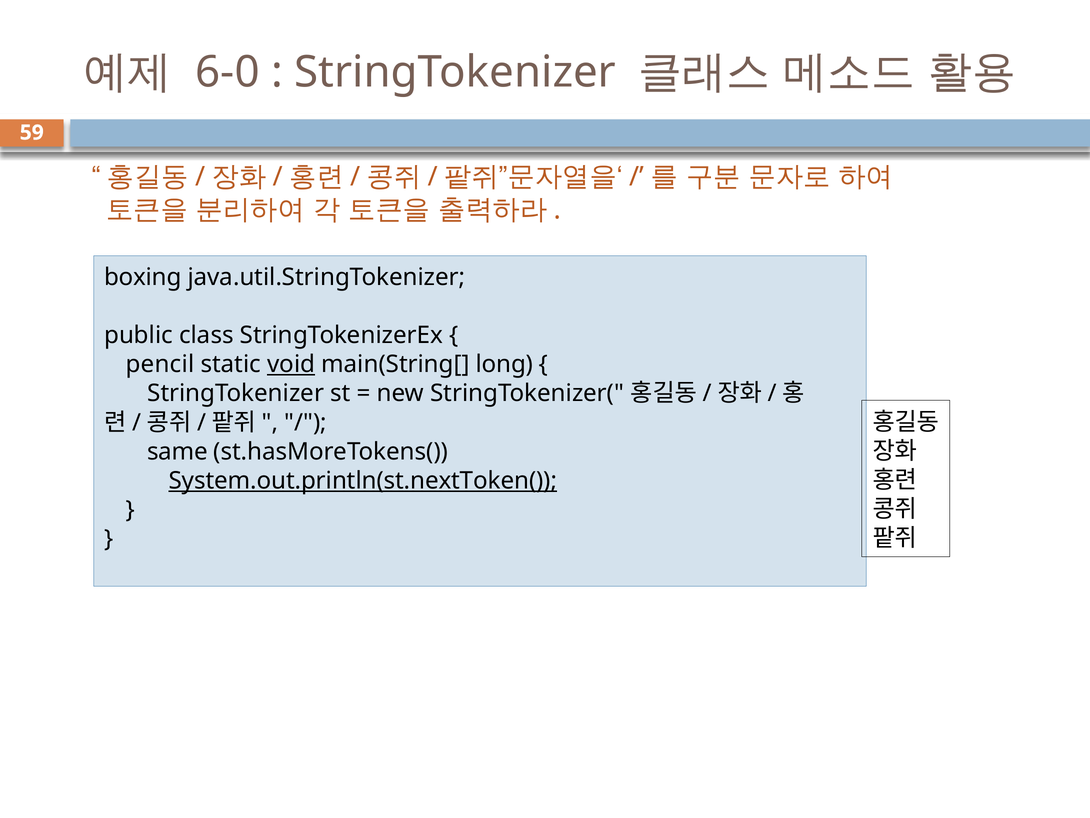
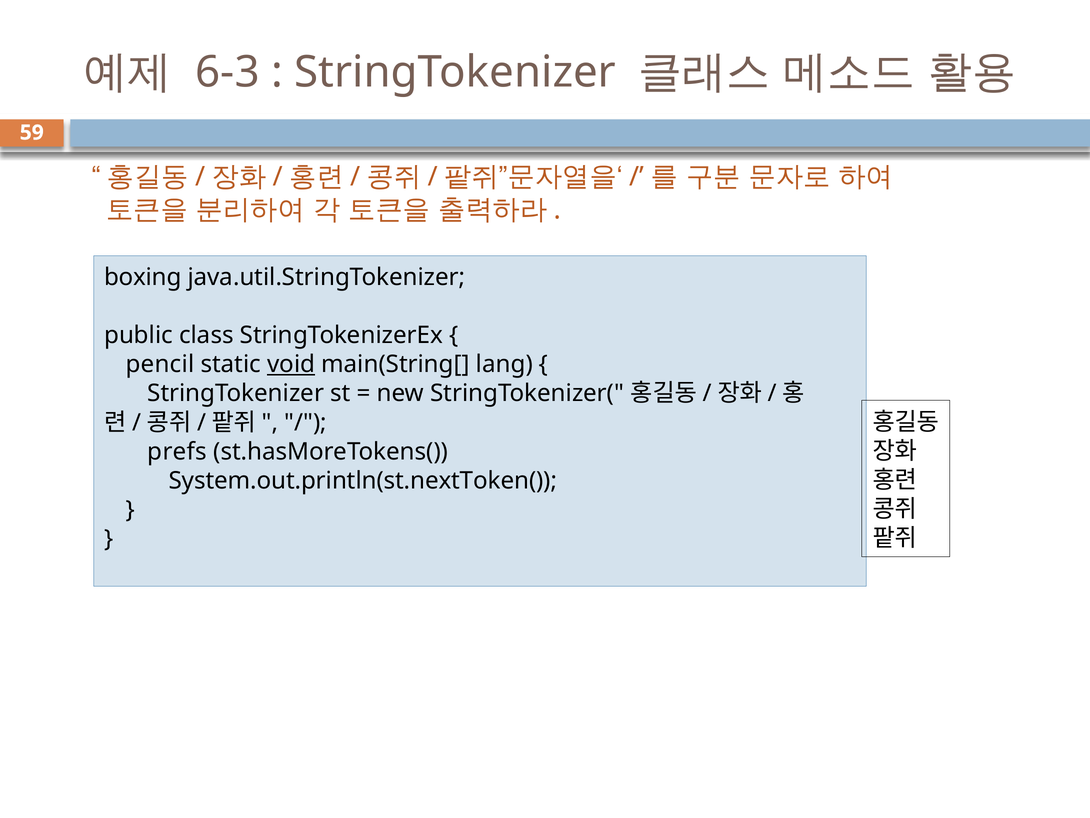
6-0: 6-0 -> 6-3 (227, 72)
long: long -> lang (504, 364)
same: same -> prefs (177, 451)
System.out.println(st.nextToken( underline: present -> none (363, 480)
